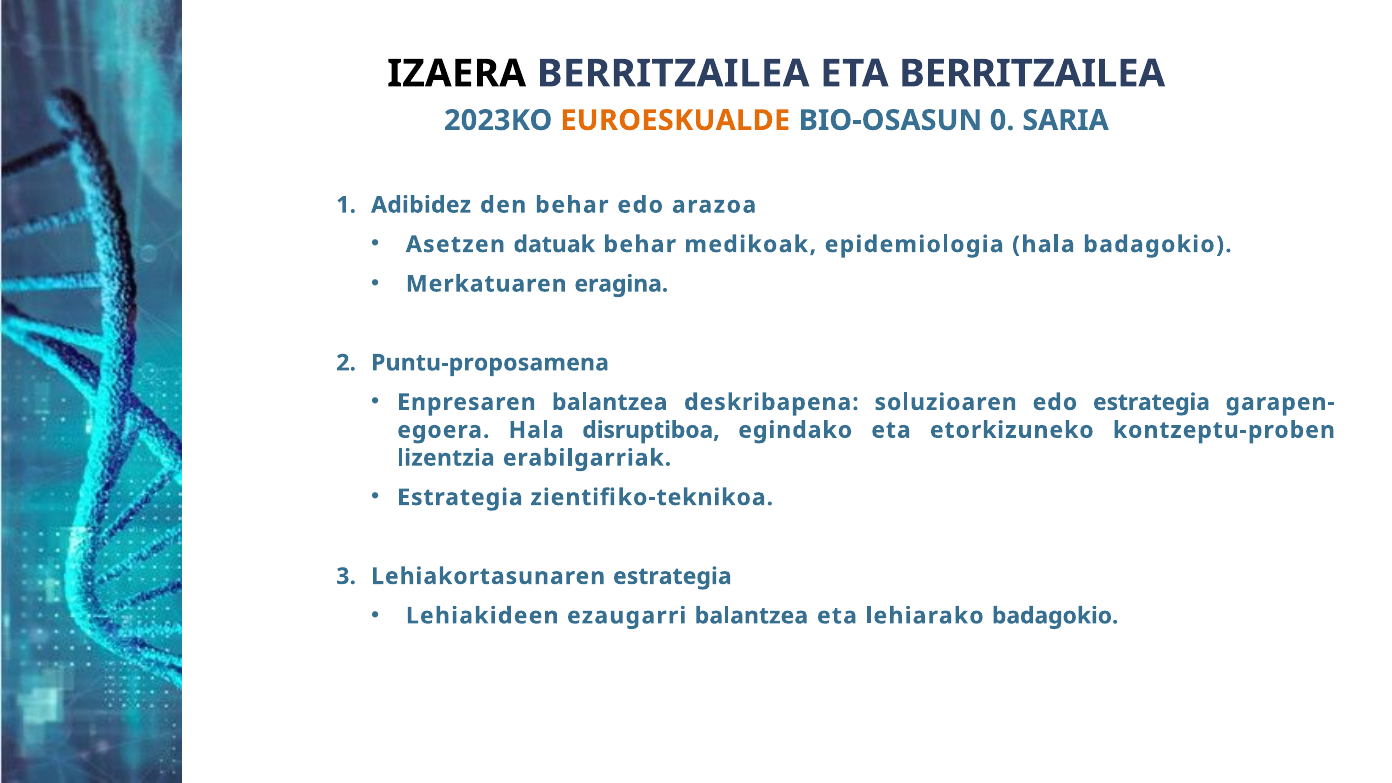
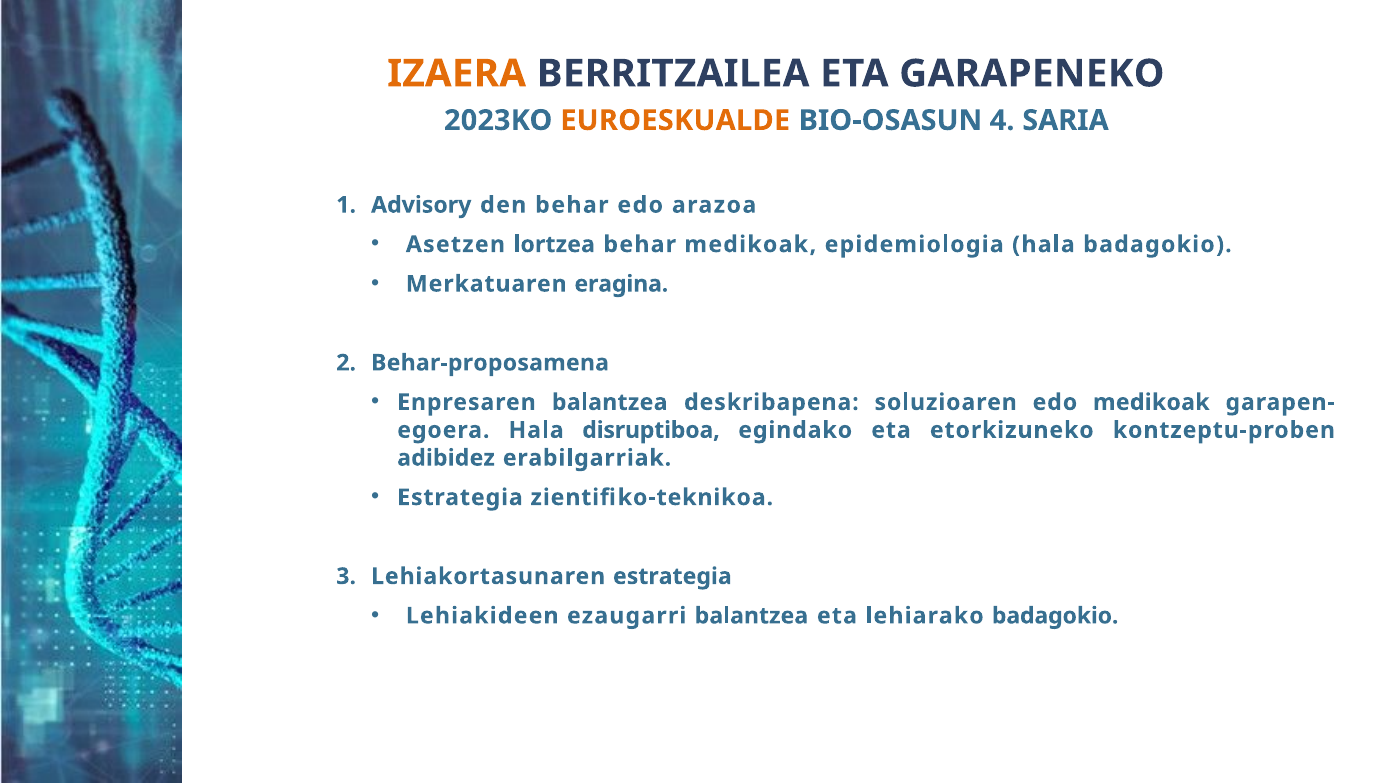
IZAERA colour: black -> orange (457, 74)
ETA BERRITZAILEA: BERRITZAILEA -> GARAPENEKO (1032, 74)
0: 0 -> 4 (1002, 120)
Adibidez: Adibidez -> Advisory (421, 205)
datuak: datuak -> lortzea (554, 244)
Puntu-proposamena: Puntu-proposamena -> Behar-proposamena (490, 363)
edo estrategia: estrategia -> medikoak (1151, 402)
lizentzia: lizentzia -> adibidez (446, 458)
